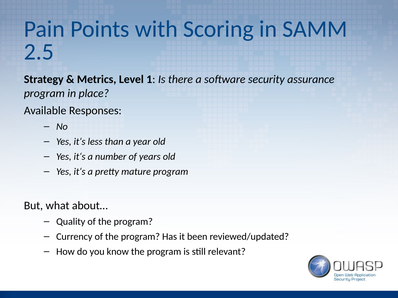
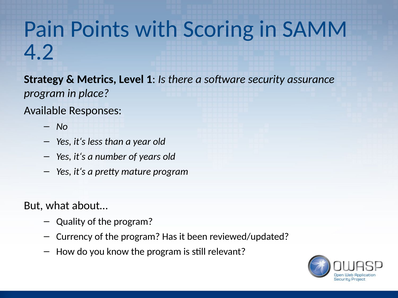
2.5: 2.5 -> 4.2 (39, 52)
